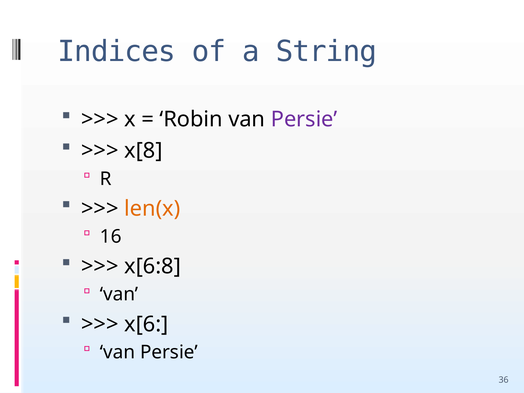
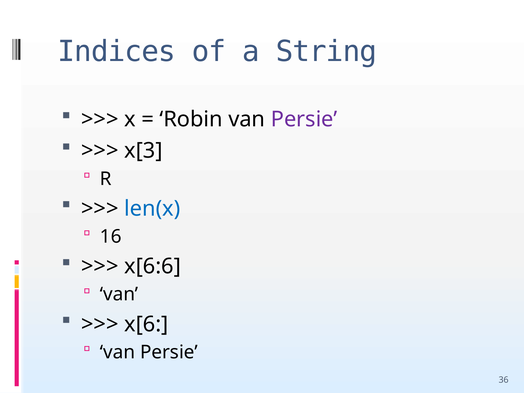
x[8: x[8 -> x[3 (143, 151)
len(x colour: orange -> blue (152, 209)
x[6:8: x[6:8 -> x[6:6 (153, 266)
